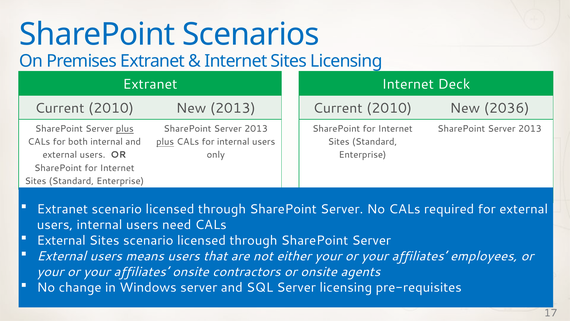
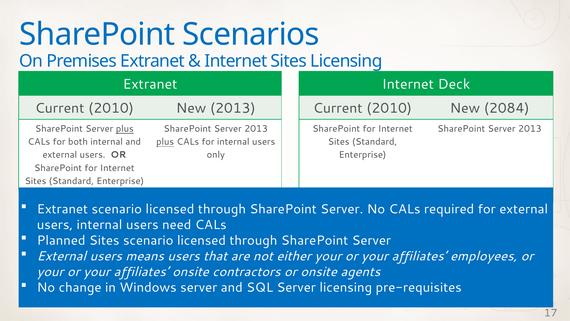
2036: 2036 -> 2084 (507, 108)
External: External -> Planned (61, 240)
